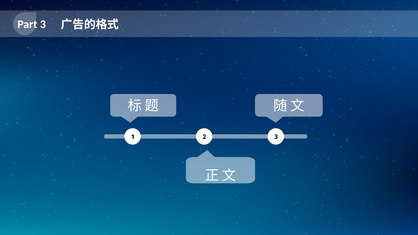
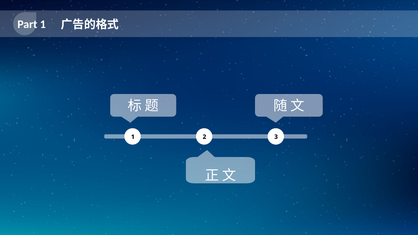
Part 3: 3 -> 1 (43, 24)
